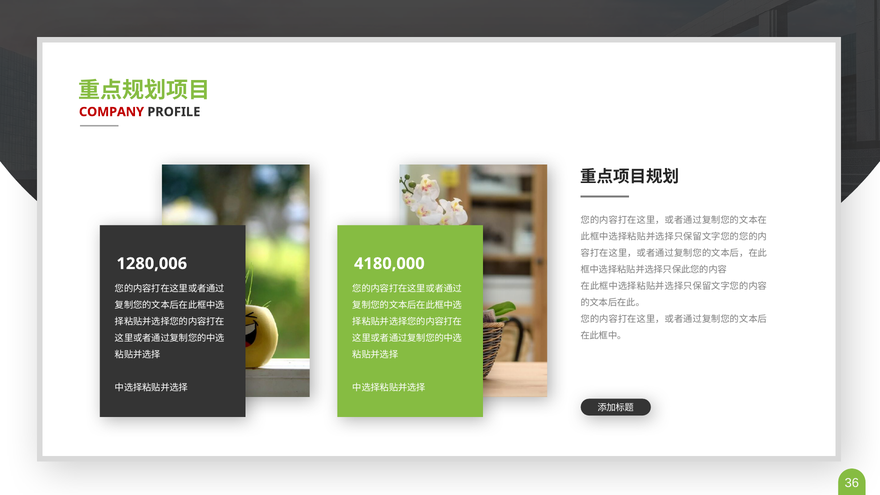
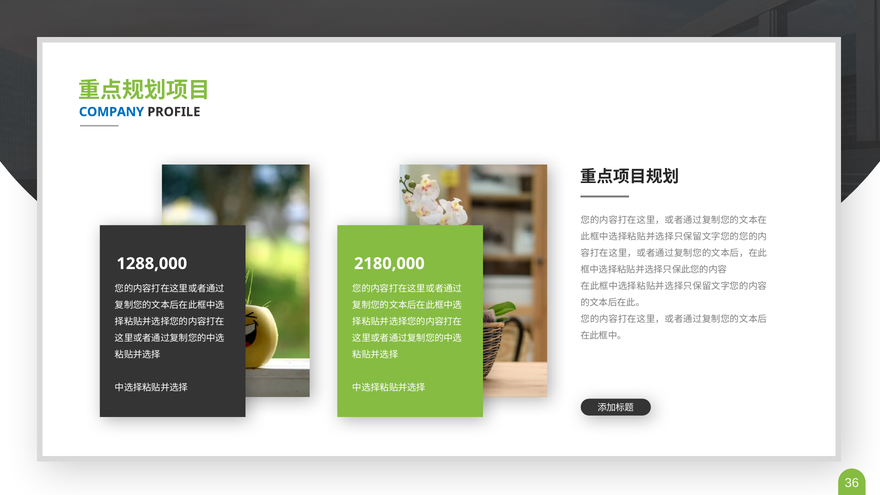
COMPANY colour: red -> blue (111, 112)
1280,006: 1280,006 -> 1288,000 (152, 264)
4180,000: 4180,000 -> 2180,000 (389, 264)
